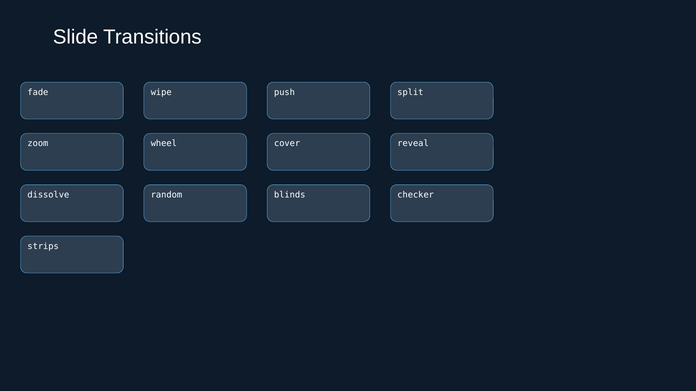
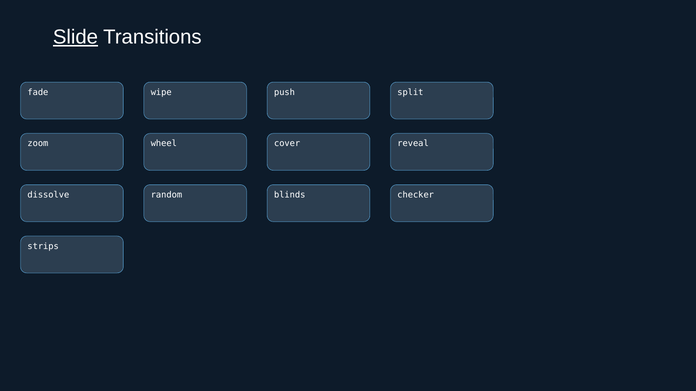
Slide underline: none -> present (76, 37)
